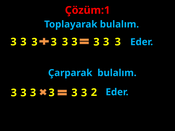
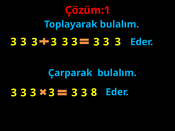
2: 2 -> 8 (94, 93)
